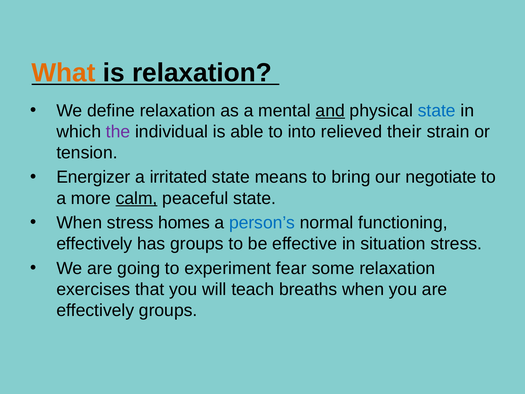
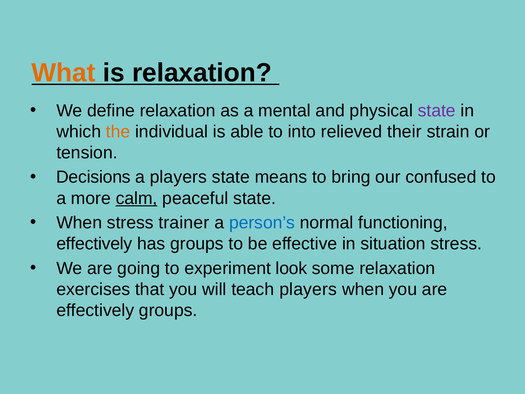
and underline: present -> none (330, 111)
state colour: blue -> purple (437, 111)
the colour: purple -> orange (118, 132)
Energizer: Energizer -> Decisions (93, 177)
a irritated: irritated -> players (178, 177)
negotiate: negotiate -> confused (441, 177)
homes: homes -> trainer (184, 223)
fear: fear -> look (291, 268)
teach breaths: breaths -> players (308, 289)
